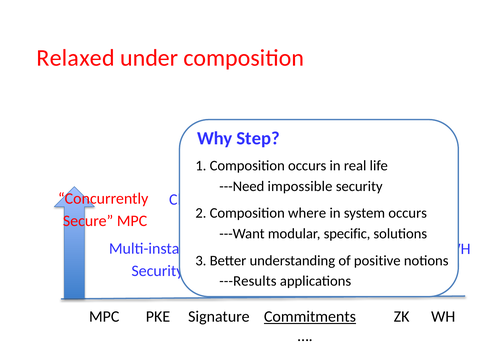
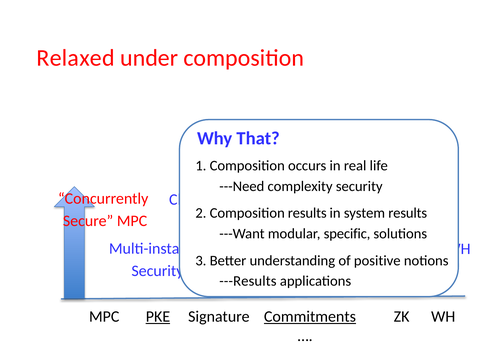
Step: Step -> That (258, 139)
impossible: impossible -> complexity (300, 186)
where: where -> results (307, 213)
system occurs: occurs -> results (408, 213)
PKE underline: none -> present (158, 317)
